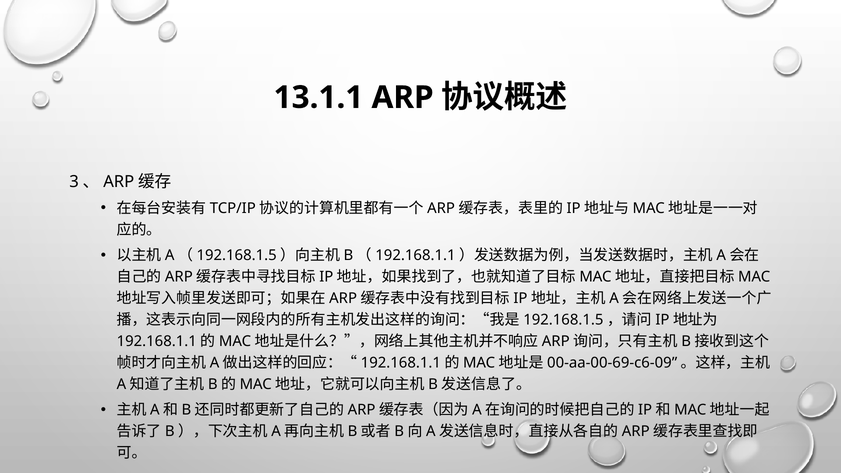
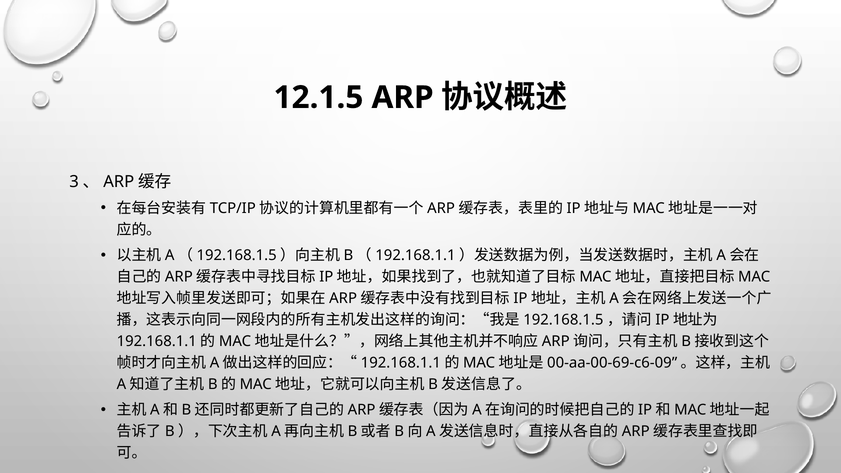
13.1.1: 13.1.1 -> 12.1.5 (318, 97)
